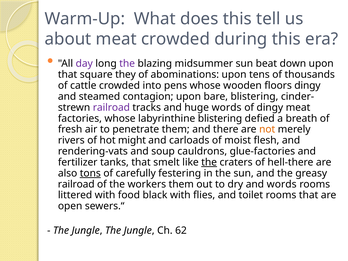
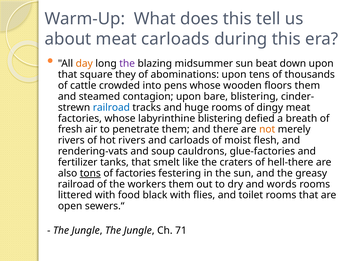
meat crowded: crowded -> carloads (175, 39)
day colour: purple -> orange (84, 64)
floors dingy: dingy -> them (307, 86)
railroad colour: purple -> blue (111, 107)
huge words: words -> rooms (227, 107)
hot might: might -> rivers (132, 140)
the underline: present -> none (209, 162)
of carefully: carefully -> factories (136, 173)
62: 62 -> 71 (181, 231)
